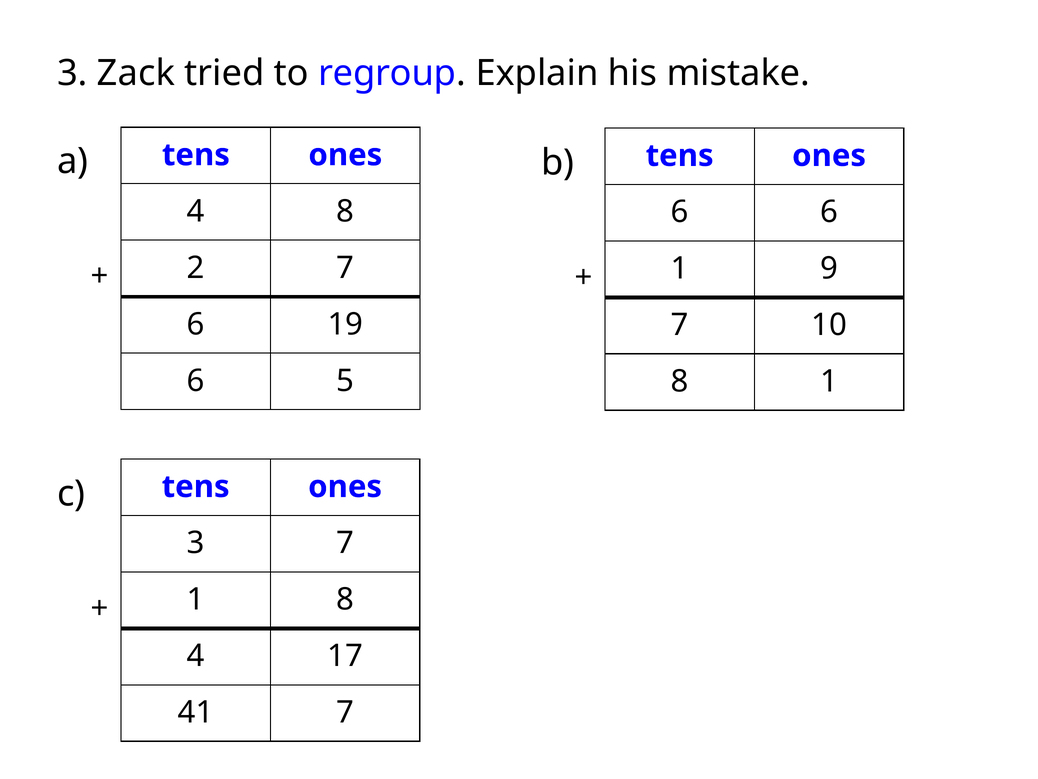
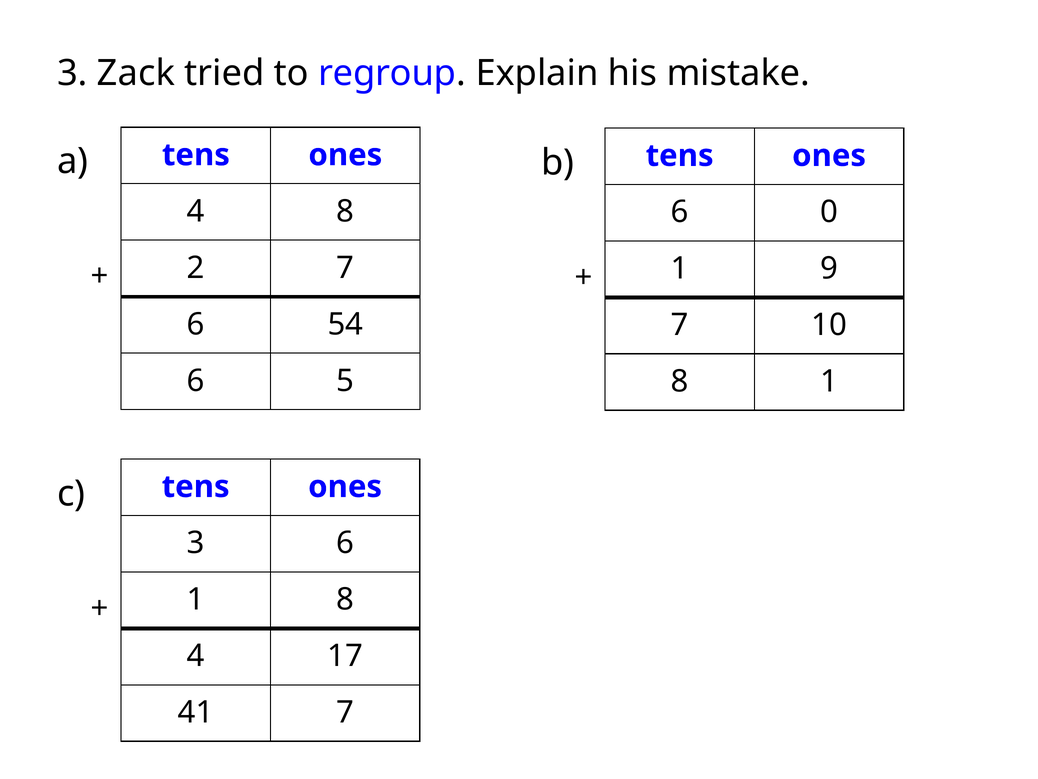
6 6: 6 -> 0 (829, 212)
19: 19 -> 54 (345, 324)
3 7: 7 -> 6 (345, 543)
